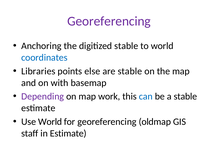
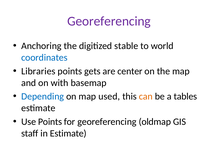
else: else -> gets (92, 71)
are stable: stable -> center (130, 71)
Depending colour: purple -> blue (43, 96)
work: work -> used (109, 96)
can colour: blue -> orange (146, 96)
a stable: stable -> tables (185, 96)
Use World: World -> Points (50, 121)
